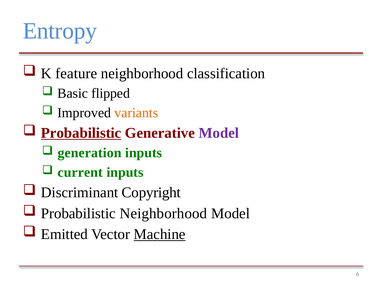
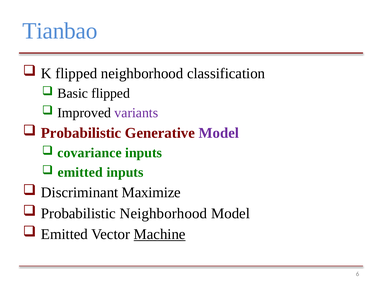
Entropy: Entropy -> Tianbao (60, 31)
K feature: feature -> flipped (76, 73)
variants colour: orange -> purple (136, 113)
Probabilistic underline: present -> none (81, 133)
generation: generation -> covariance (90, 153)
current: current -> emitted (80, 172)
Copyright: Copyright -> Maximize (151, 192)
